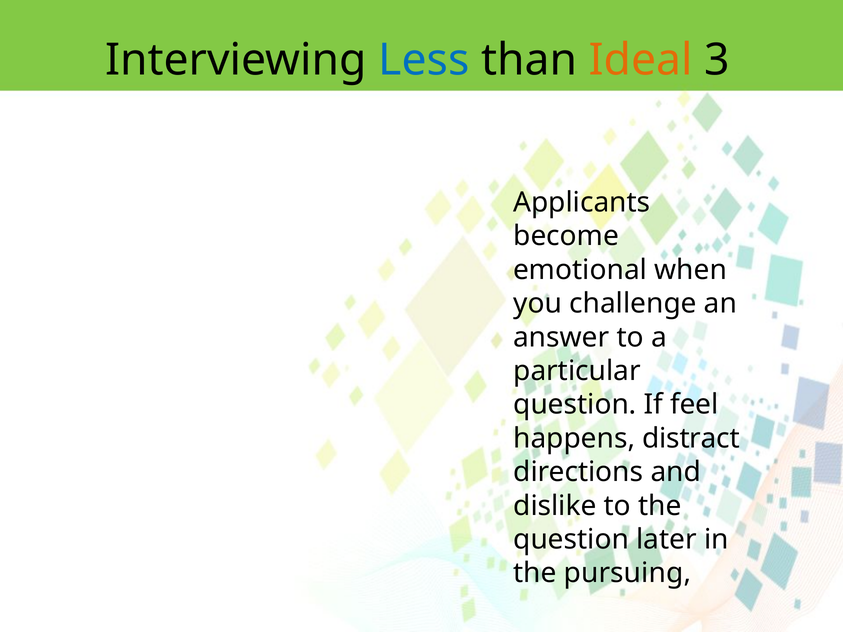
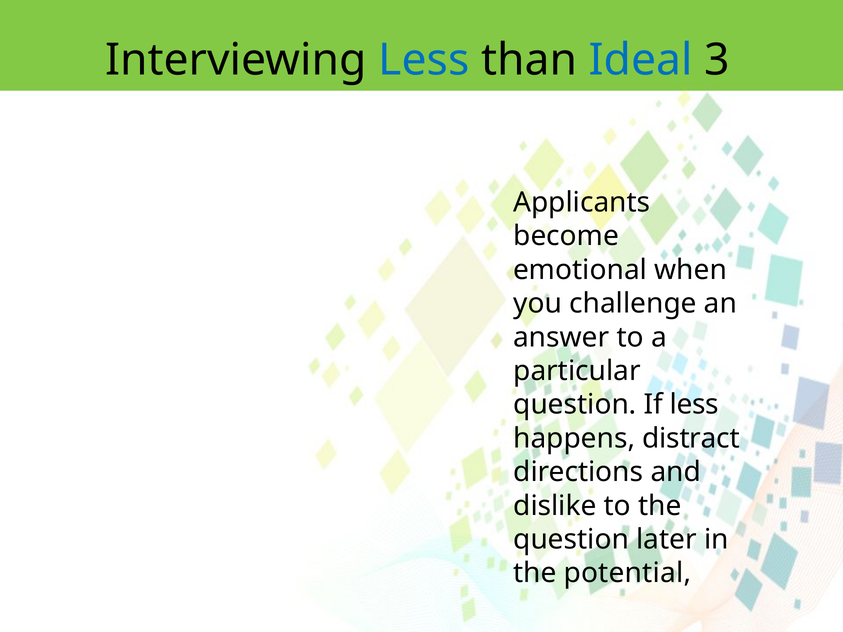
Ideal colour: orange -> blue (641, 60)
If feel: feel -> less (694, 405)
pursuing: pursuing -> potential (627, 573)
